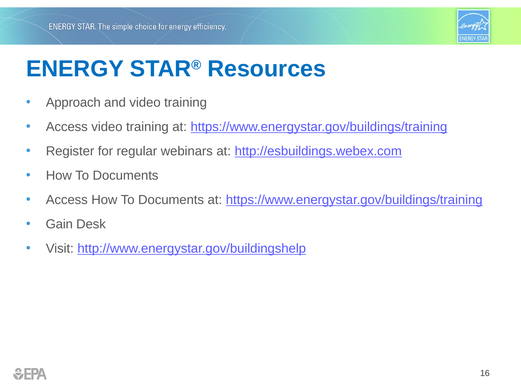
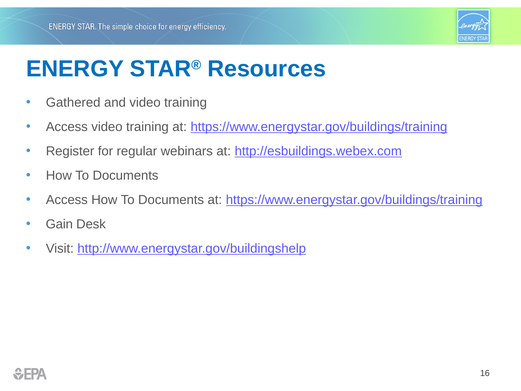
Approach: Approach -> Gathered (73, 103)
